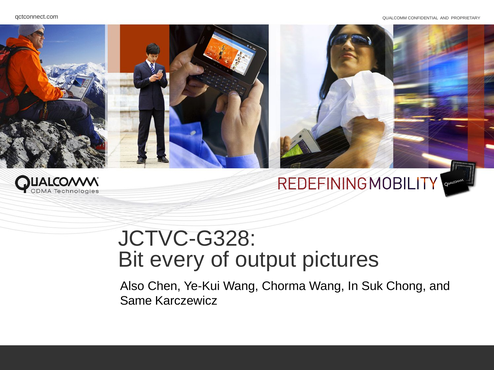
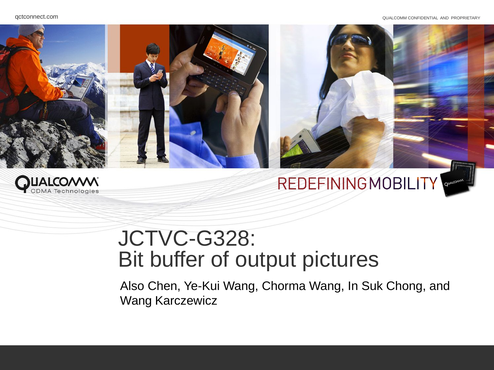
every: every -> buffer (177, 260)
Same: Same -> Wang (136, 301)
